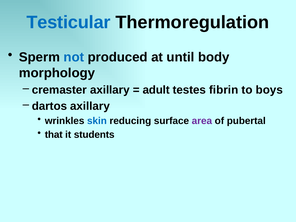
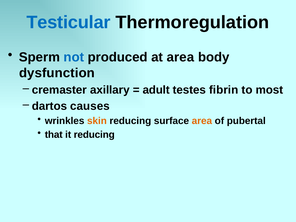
at until: until -> area (180, 57)
morphology: morphology -> dysfunction (57, 73)
boys: boys -> most (269, 90)
dartos axillary: axillary -> causes (90, 106)
skin colour: blue -> orange (97, 121)
area colour: purple -> orange (202, 121)
it students: students -> reducing (94, 135)
